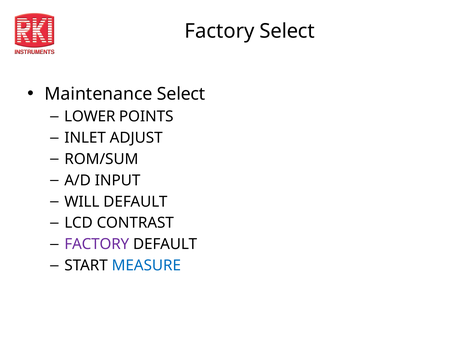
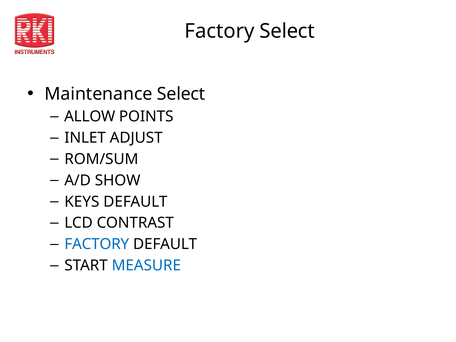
LOWER: LOWER -> ALLOW (90, 117)
INPUT: INPUT -> SHOW (118, 180)
WILL: WILL -> KEYS (82, 202)
FACTORY colour: purple -> blue (97, 244)
